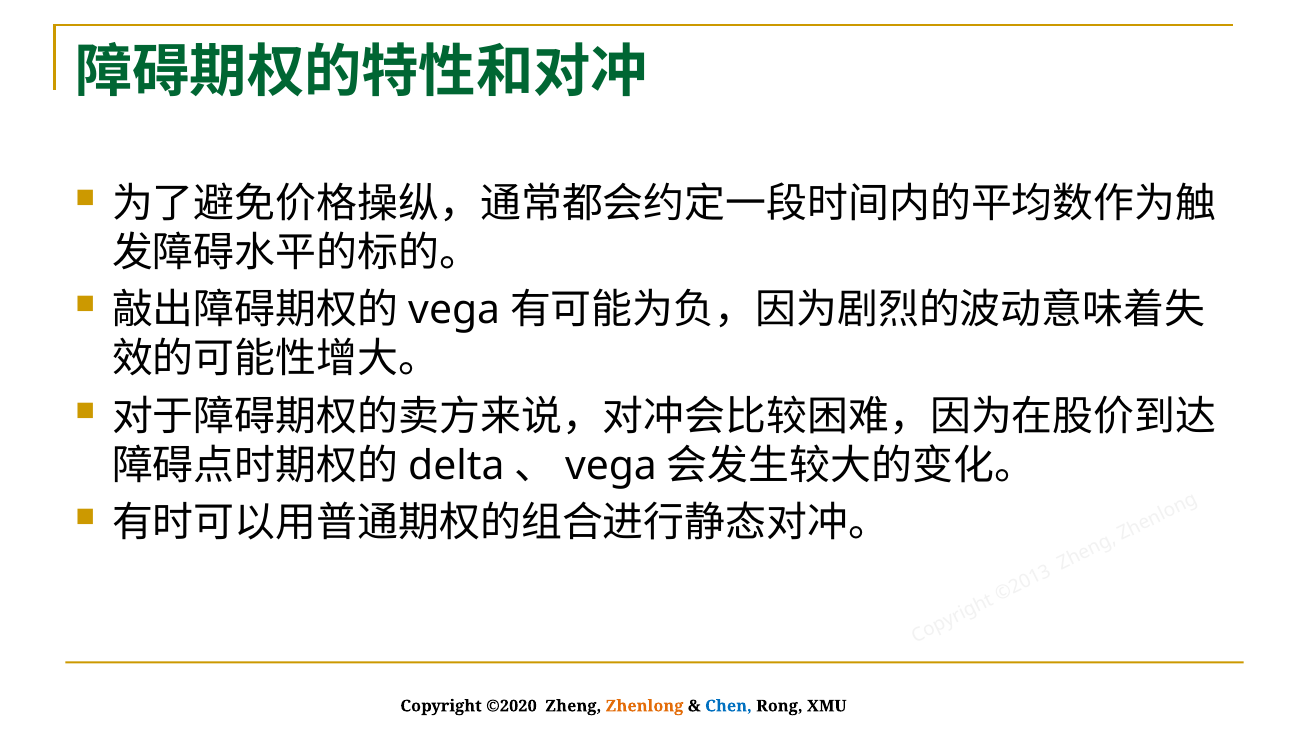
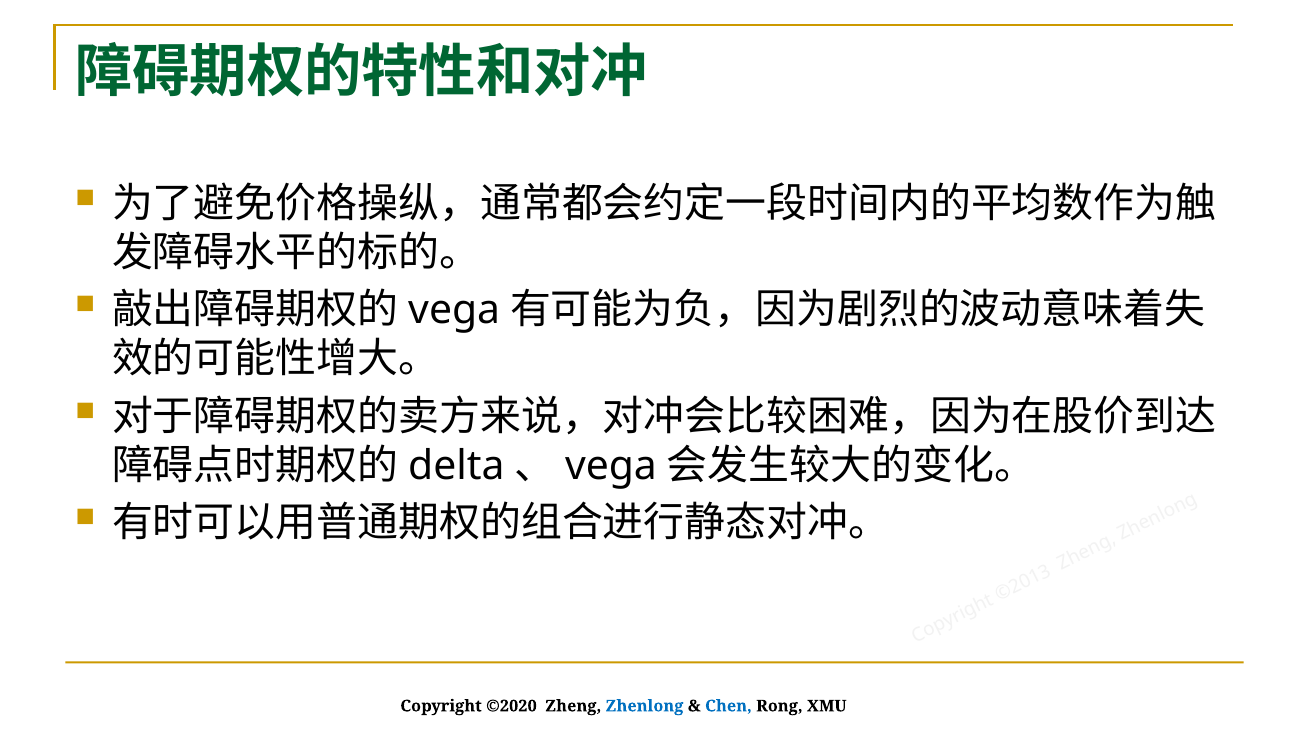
Zhenlong colour: orange -> blue (644, 706)
